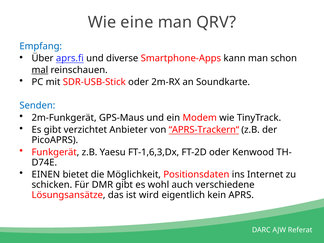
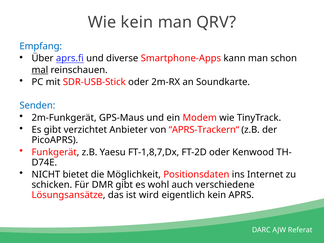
Wie eine: eine -> kein (137, 22)
APRS-Trackern“ underline: present -> none (204, 130)
FT-1,6,3,Dx: FT-1,6,3,Dx -> FT-1,8,7,Dx (154, 152)
EINEN: EINEN -> NICHT (46, 175)
